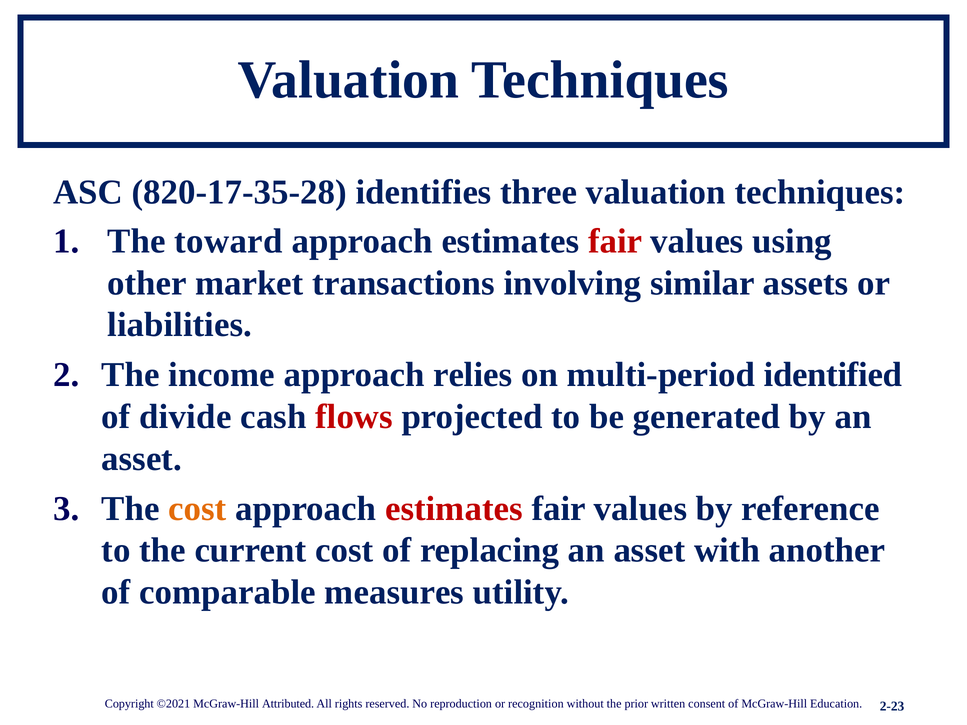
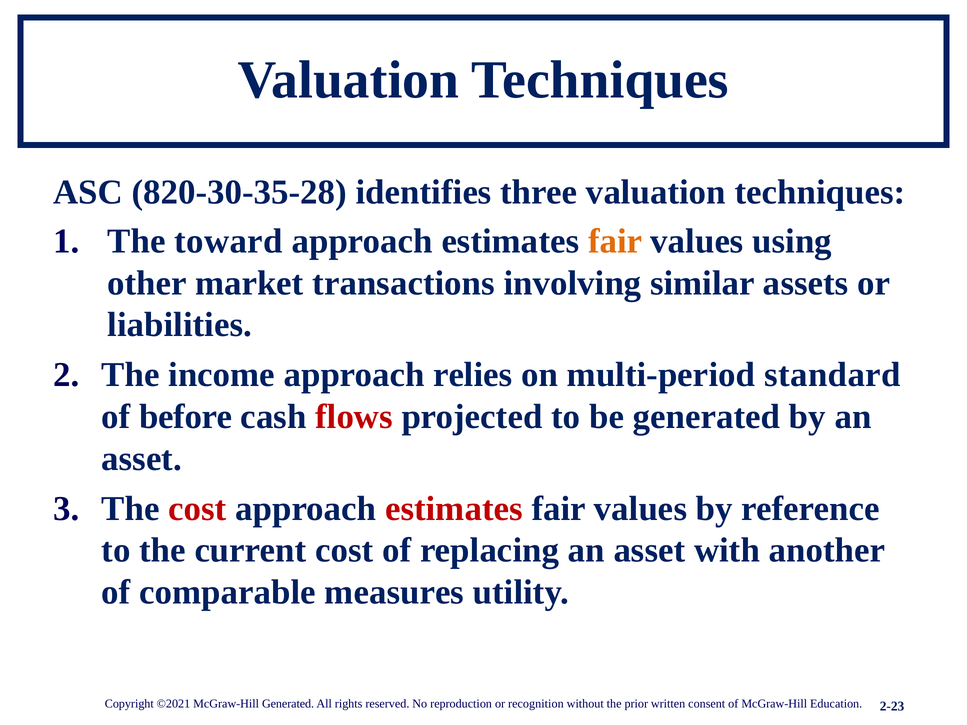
820-17-35-28: 820-17-35-28 -> 820-30-35-28 (239, 192)
fair colour: red -> orange (615, 241)
identified: identified -> standard (833, 375)
divide: divide -> before (186, 417)
cost colour: orange -> red (197, 509)
McGraw-Hill Attributed: Attributed -> Generated (288, 704)
